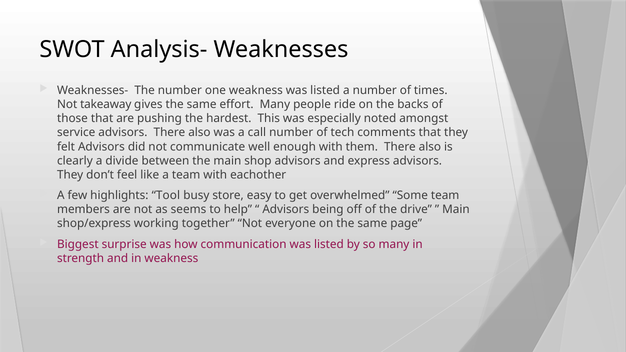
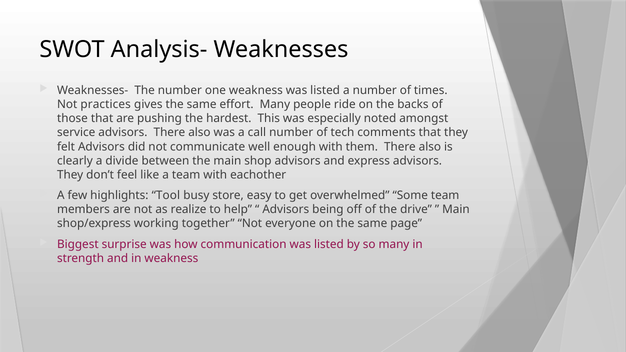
takeaway: takeaway -> practices (106, 104)
seems: seems -> realize (189, 210)
